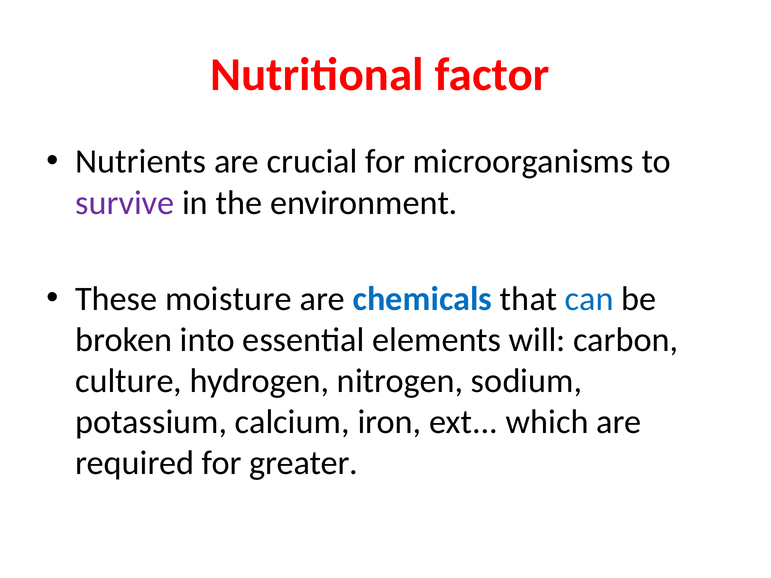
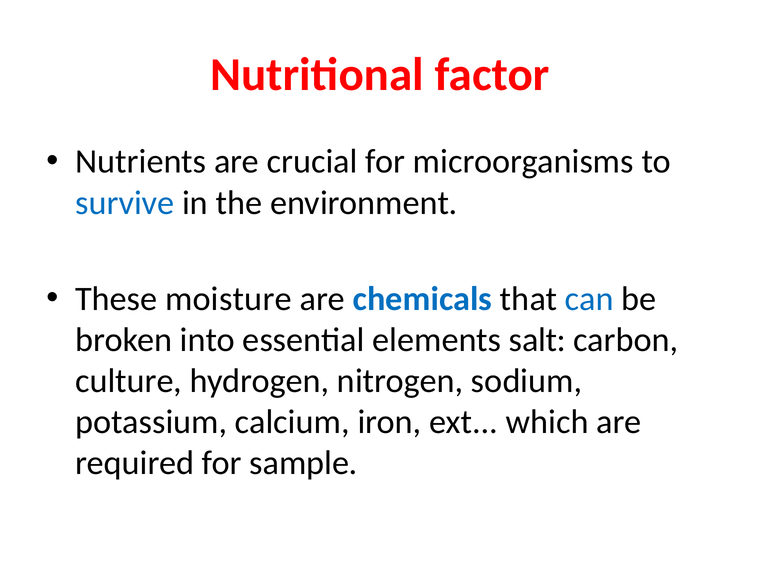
survive colour: purple -> blue (125, 203)
will: will -> salt (537, 340)
greater: greater -> sample (304, 463)
